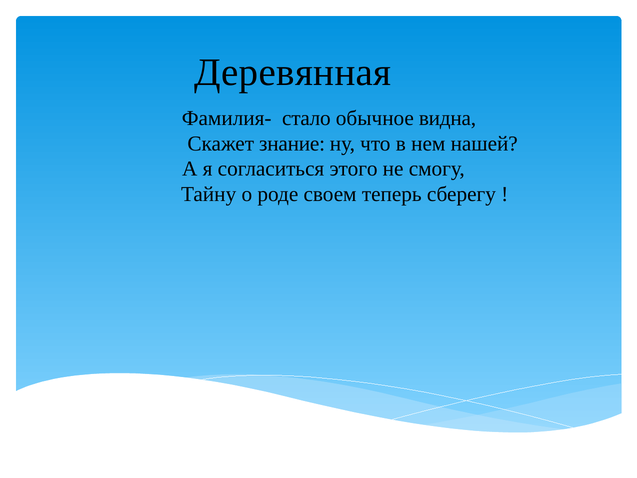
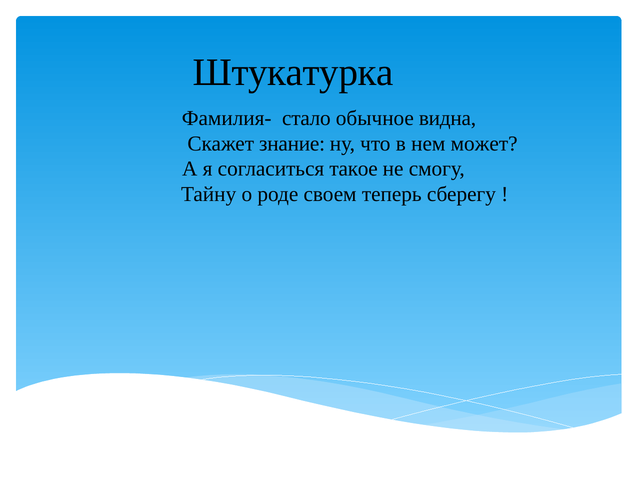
Деревянная: Деревянная -> Штукатурка (293, 72)
нашей: нашей -> может (484, 143)
этого: этого -> такое (354, 169)
